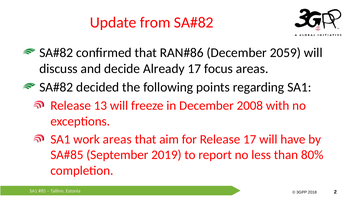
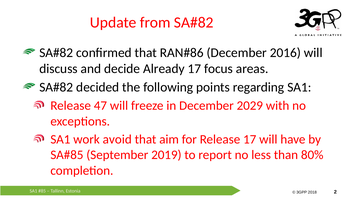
2059: 2059 -> 2016 (285, 53)
13: 13 -> 47 (100, 106)
2008: 2008 -> 2029 (250, 106)
work areas: areas -> avoid (117, 140)
